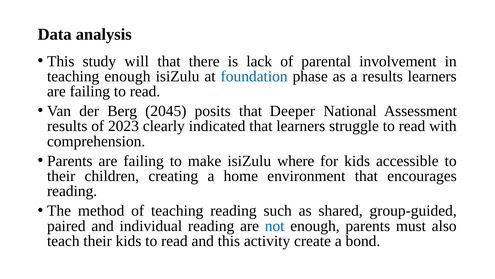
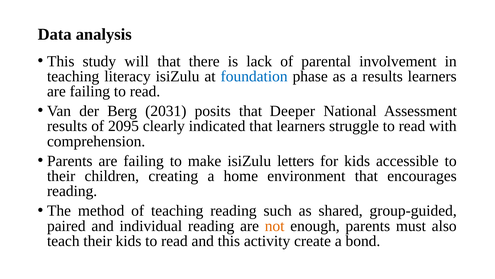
teaching enough: enough -> literacy (128, 76)
2045: 2045 -> 2031 (166, 111)
2023: 2023 -> 2095 (123, 126)
where: where -> letters (296, 161)
not colour: blue -> orange (275, 225)
